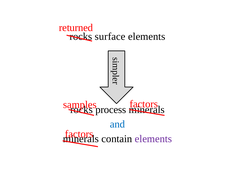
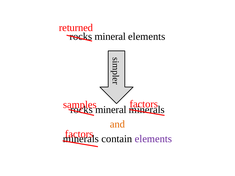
surface: surface -> mineral (110, 37)
process: process -> mineral (111, 110)
and colour: blue -> orange (117, 124)
